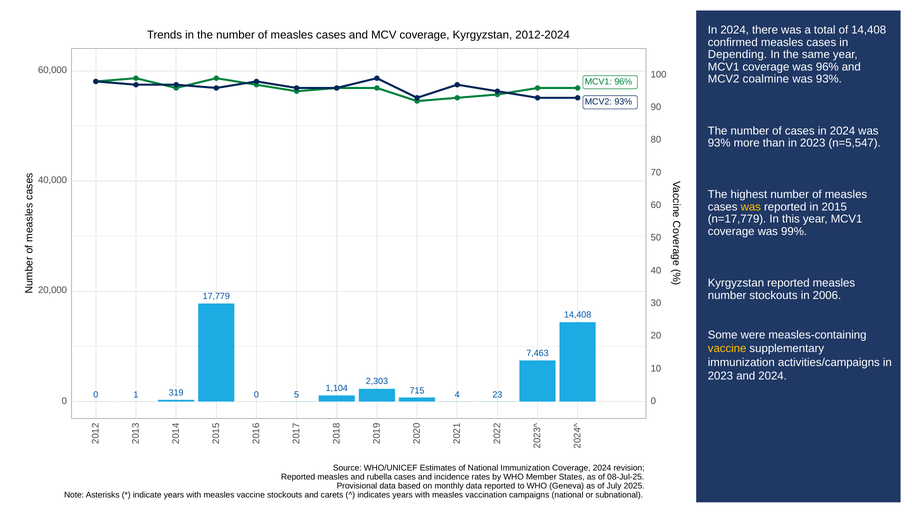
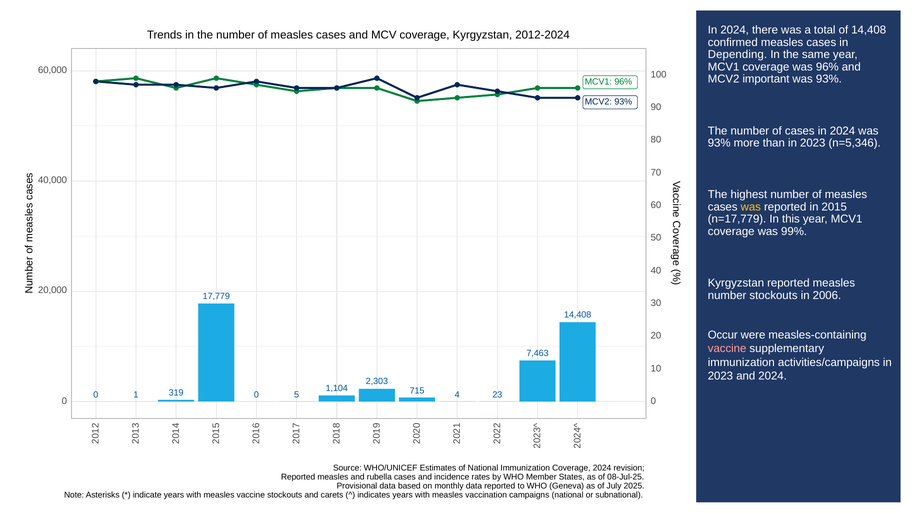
coalmine: coalmine -> important (766, 79)
n=5,547: n=5,547 -> n=5,346 (855, 143)
Some: Some -> Occur (723, 335)
vaccine colour: yellow -> pink (727, 349)
